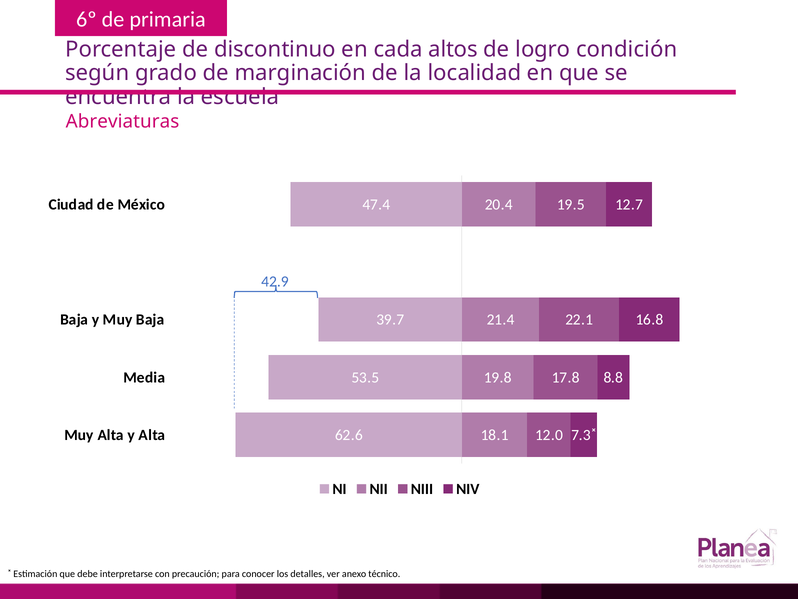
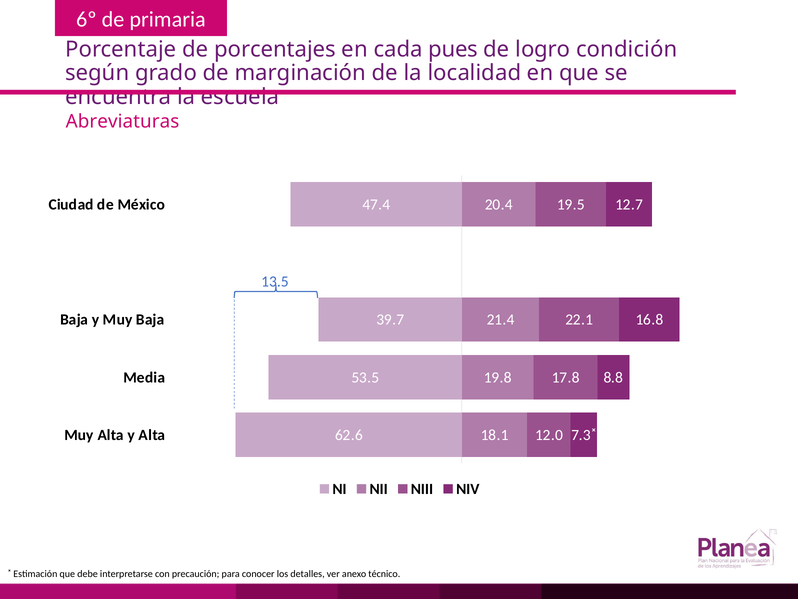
discontinuo: discontinuo -> porcentajes (275, 49)
altos: altos -> pues (453, 49)
42.9: 42.9 -> 13.5 (275, 281)
